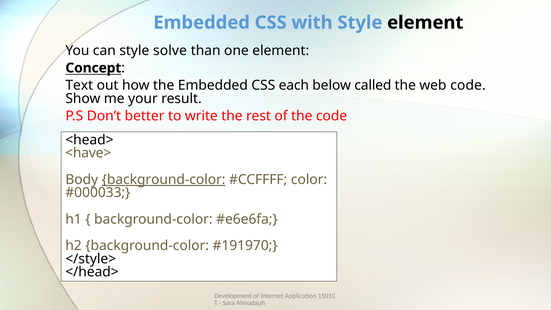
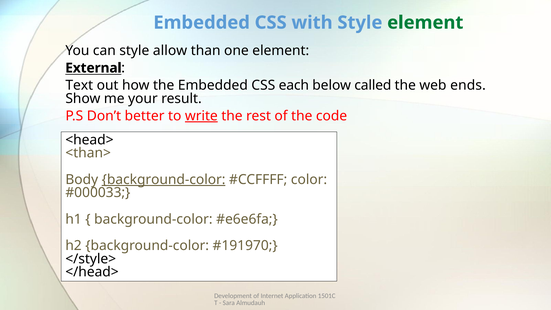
element colour: black -> green (425, 23)
solve: solve -> allow (170, 51)
Concept: Concept -> External (93, 68)
web code: code -> ends (468, 85)
write underline: none -> present (201, 116)
<have>: <have> -> <than> (88, 153)
